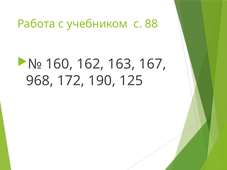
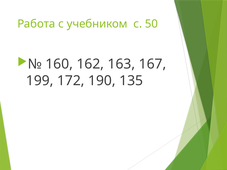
88: 88 -> 50 (151, 24)
968: 968 -> 199 (40, 81)
125: 125 -> 135 (131, 81)
